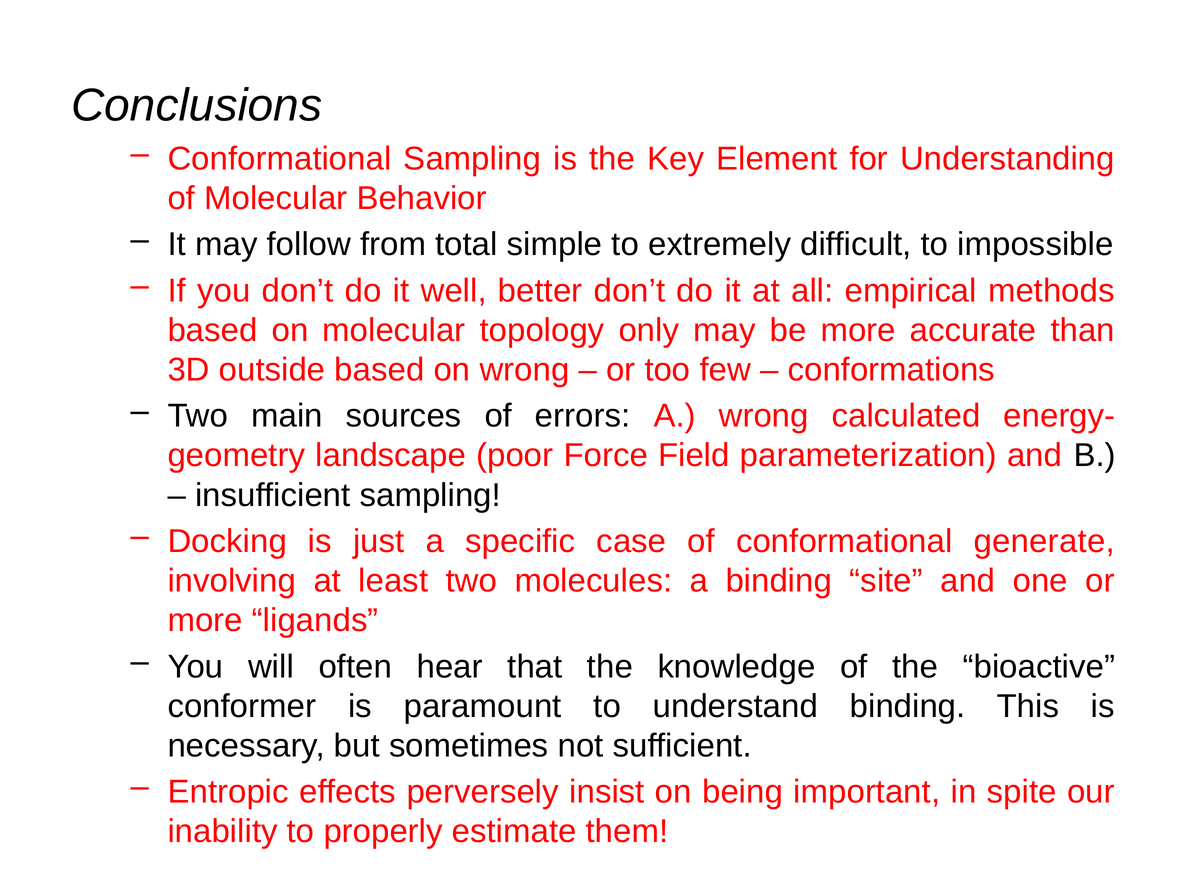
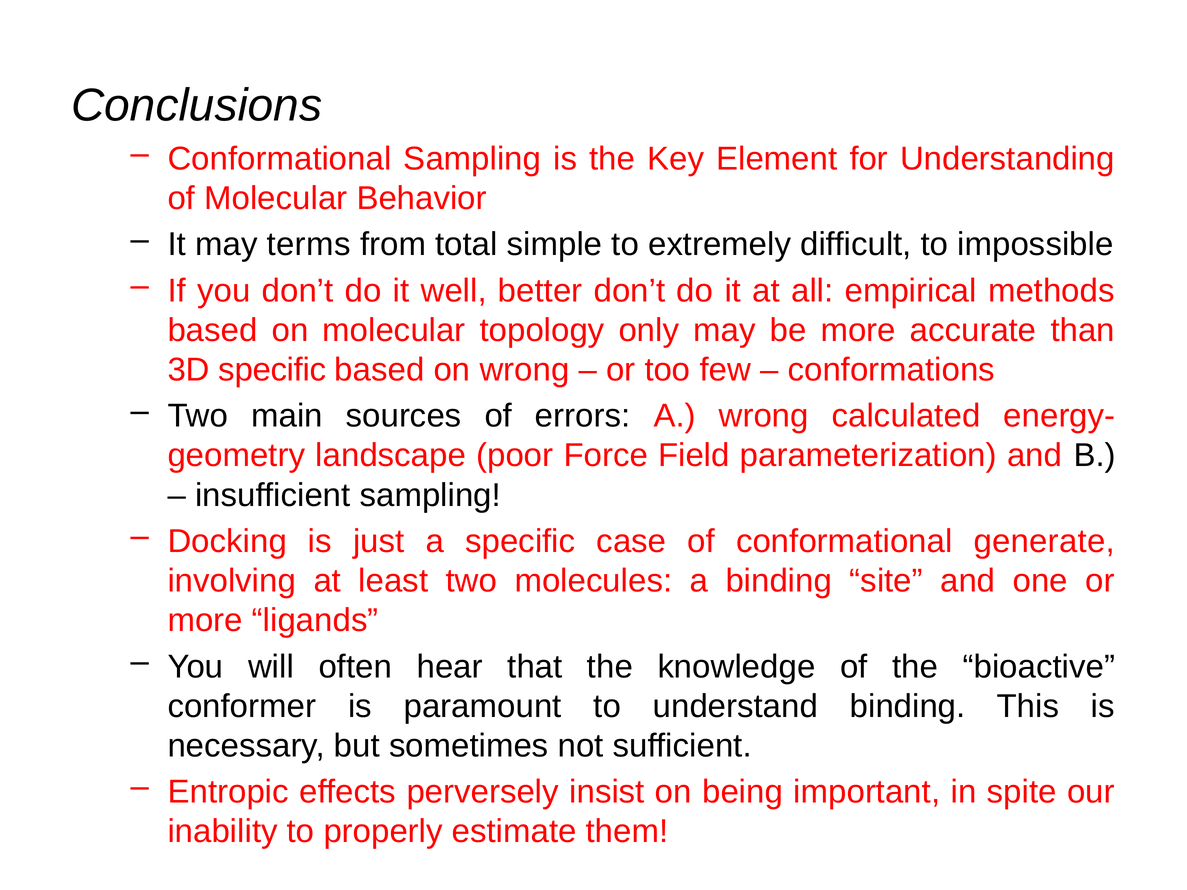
follow: follow -> terms (309, 245)
3D outside: outside -> specific (272, 370)
